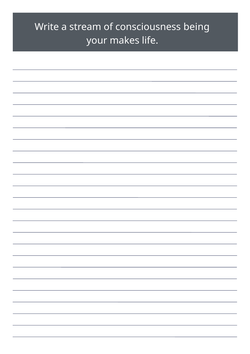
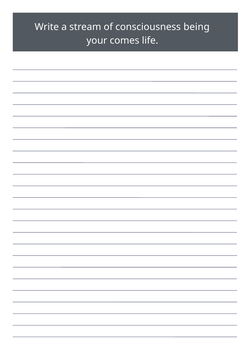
makes: makes -> comes (125, 41)
